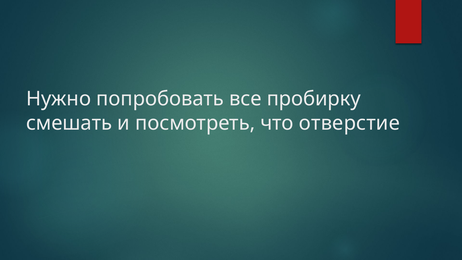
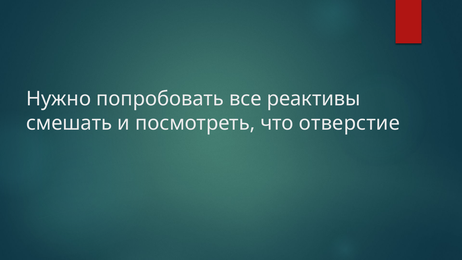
пробирку: пробирку -> реактивы (314, 99)
